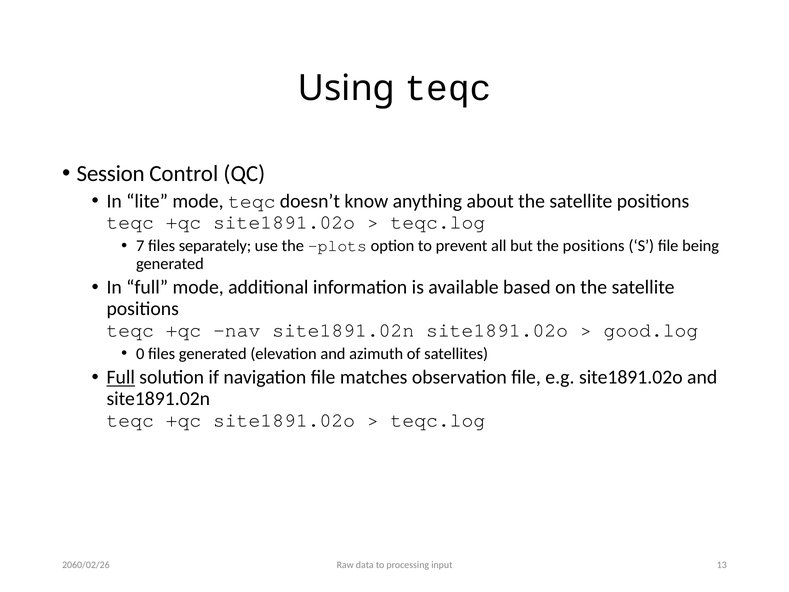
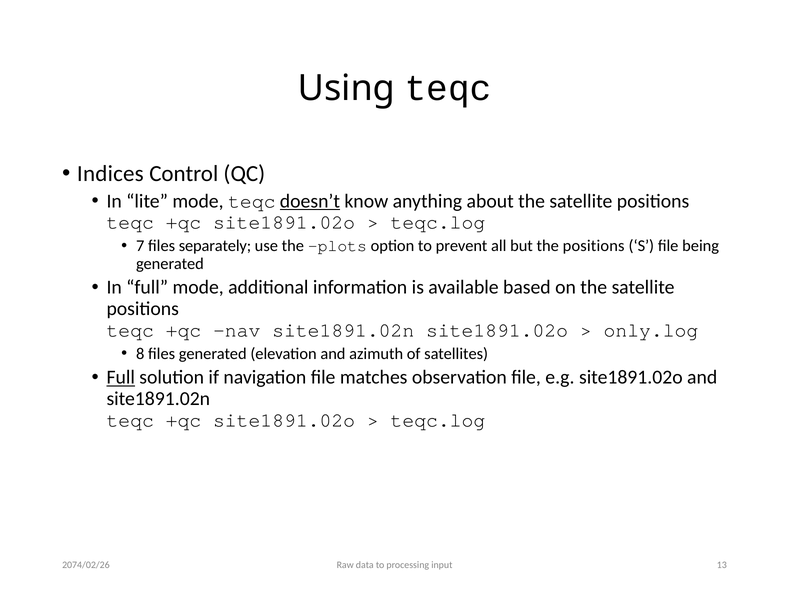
Session: Session -> Indices (110, 174)
doesn’t underline: none -> present (310, 201)
good.log: good.log -> only.log (651, 330)
0: 0 -> 8 (140, 354)
2060/02/26: 2060/02/26 -> 2074/02/26 (86, 565)
